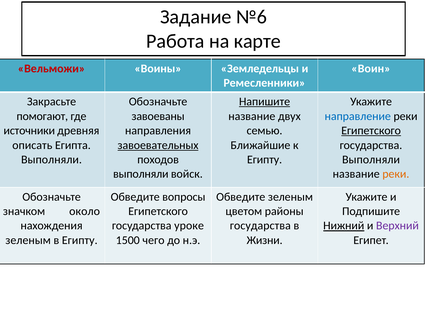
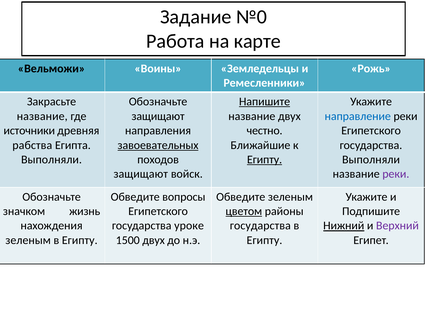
№6: №6 -> №0 (252, 17)
Вельможи colour: red -> black (52, 69)
Воин: Воин -> Рожь (371, 69)
помогают: помогают -> название (42, 116)
завоеваны: завоеваны -> защищают (158, 116)
семью: семью -> честно (265, 131)
Египетского underline: present -> none (371, 131)
описать: описать -> рабства (32, 145)
Египту underline: none -> present (265, 160)
выполняли: выполняли -> защищают (141, 174)
реки colour: orange -> purple (396, 174)
около: около -> жизнь (85, 212)
цветом underline: none -> present (244, 212)
1500 чего: чего -> двух (154, 241)
Жизни: Жизни -> Египту (265, 241)
